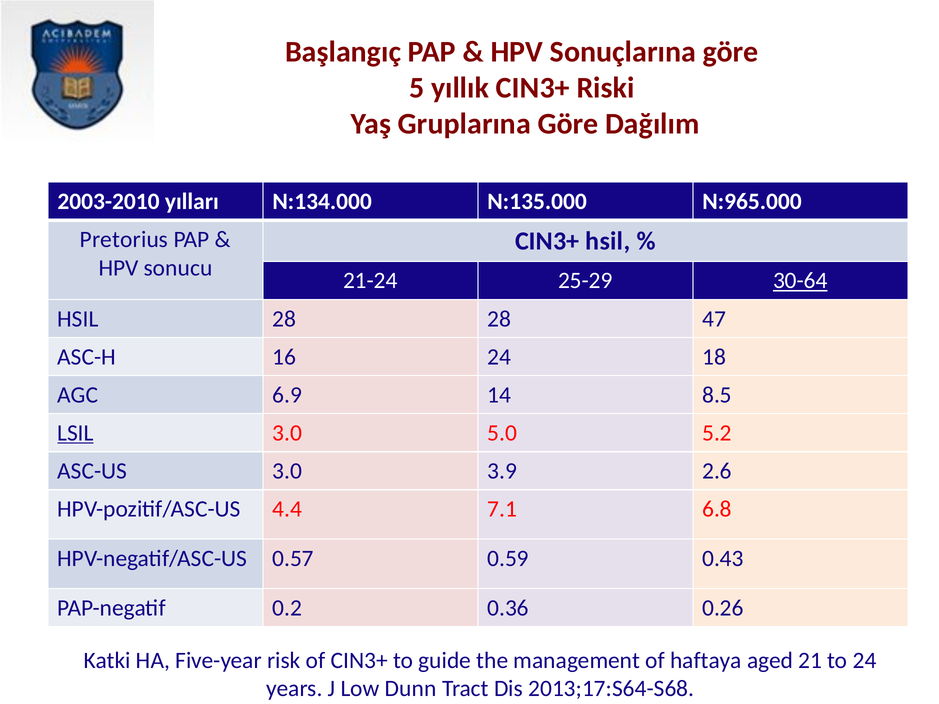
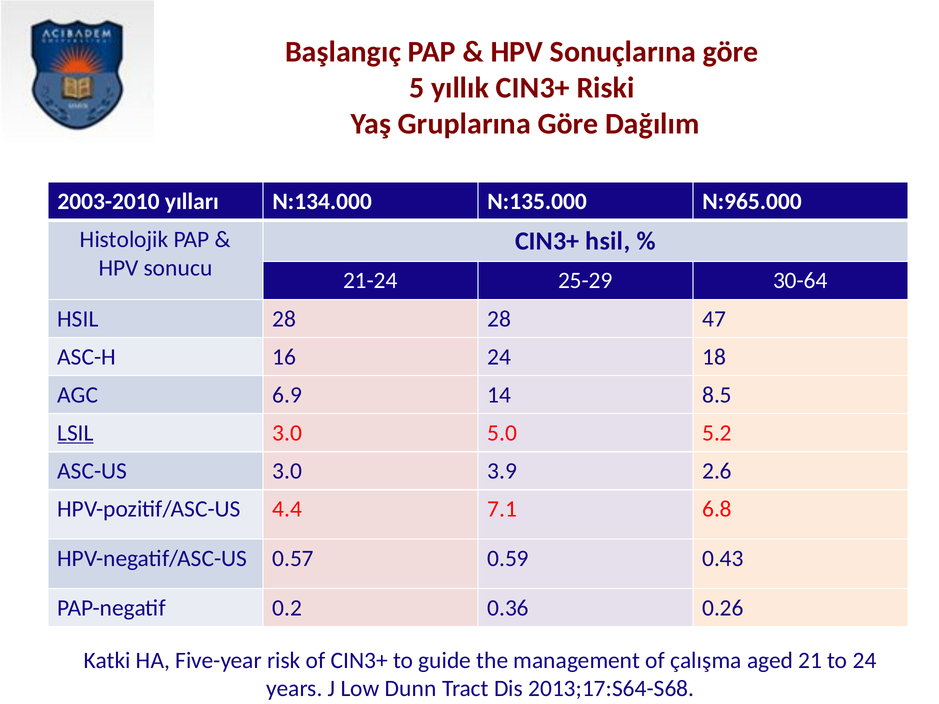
Pretorius: Pretorius -> Histolojik (124, 239)
30-64 underline: present -> none (800, 281)
haftaya: haftaya -> çalışma (706, 661)
